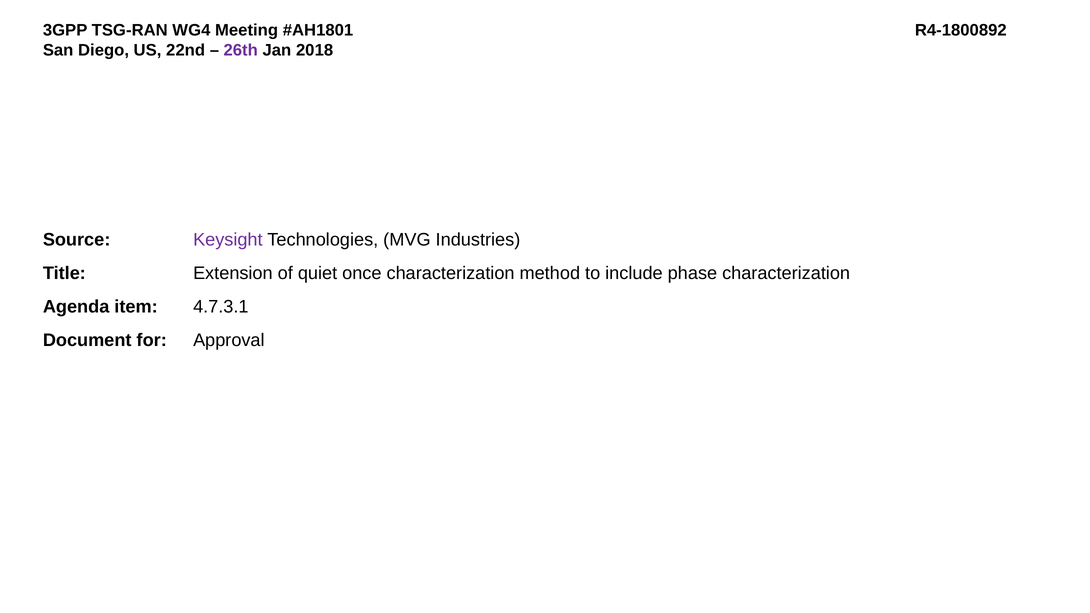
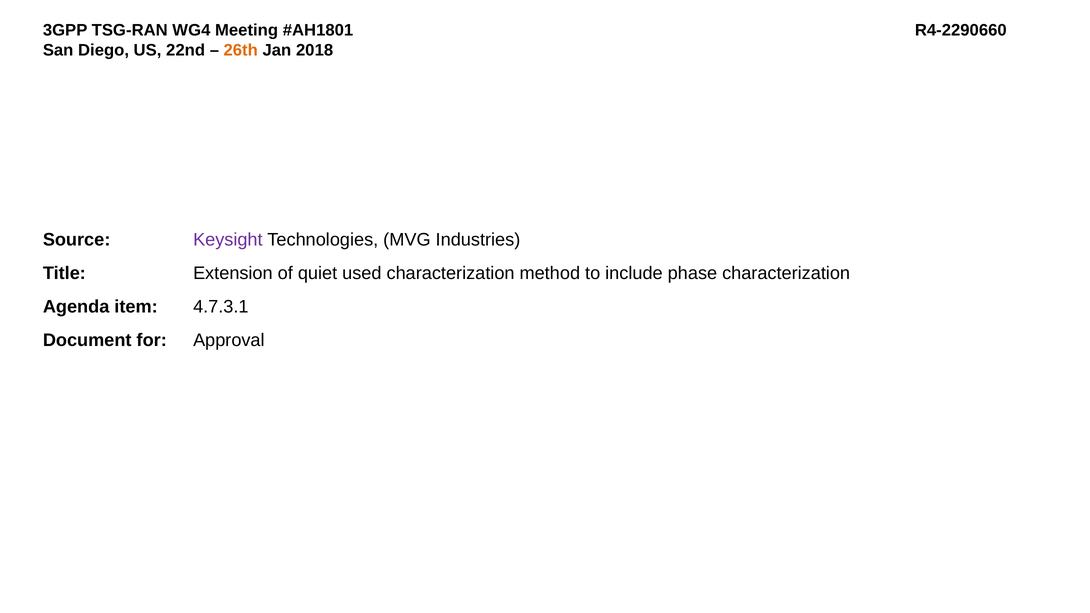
R4-1800892: R4-1800892 -> R4-2290660 (961, 30)
26th colour: purple -> orange (241, 50)
once: once -> used (362, 274)
